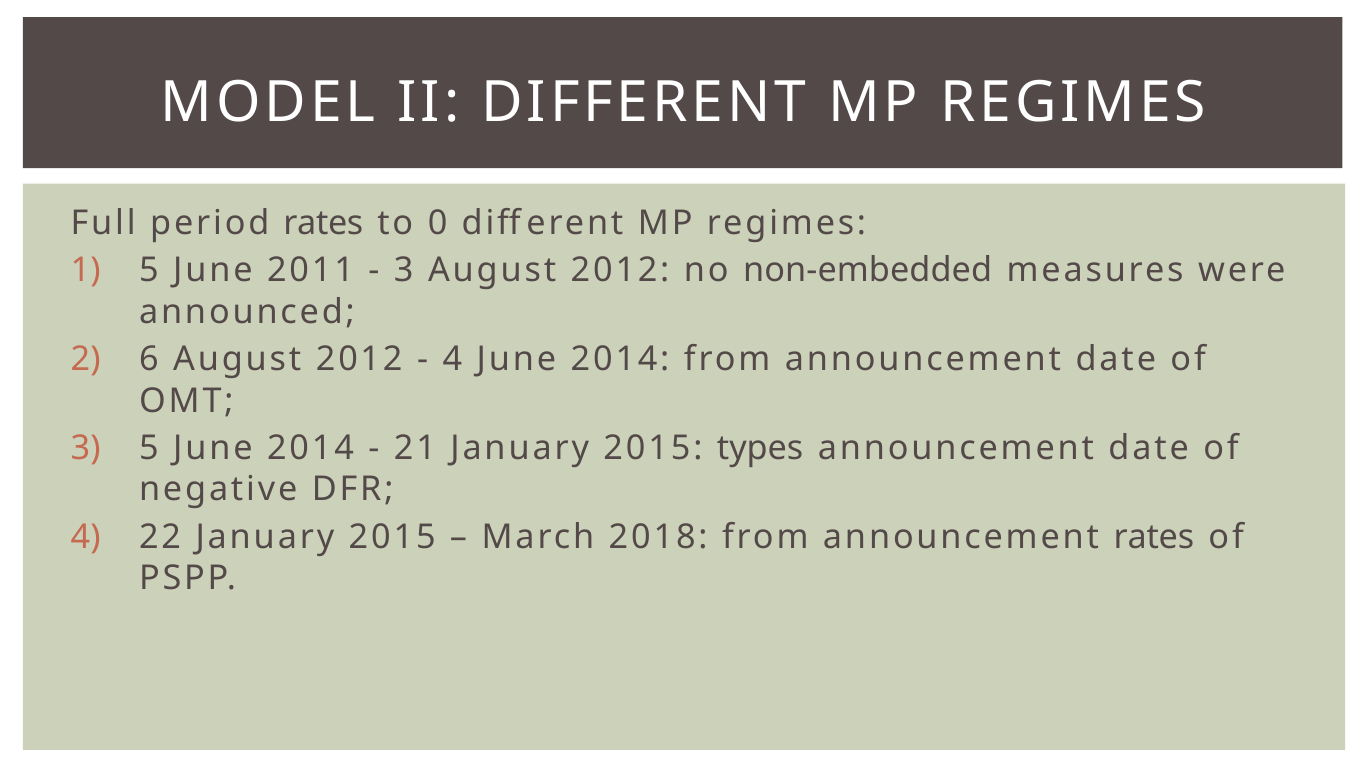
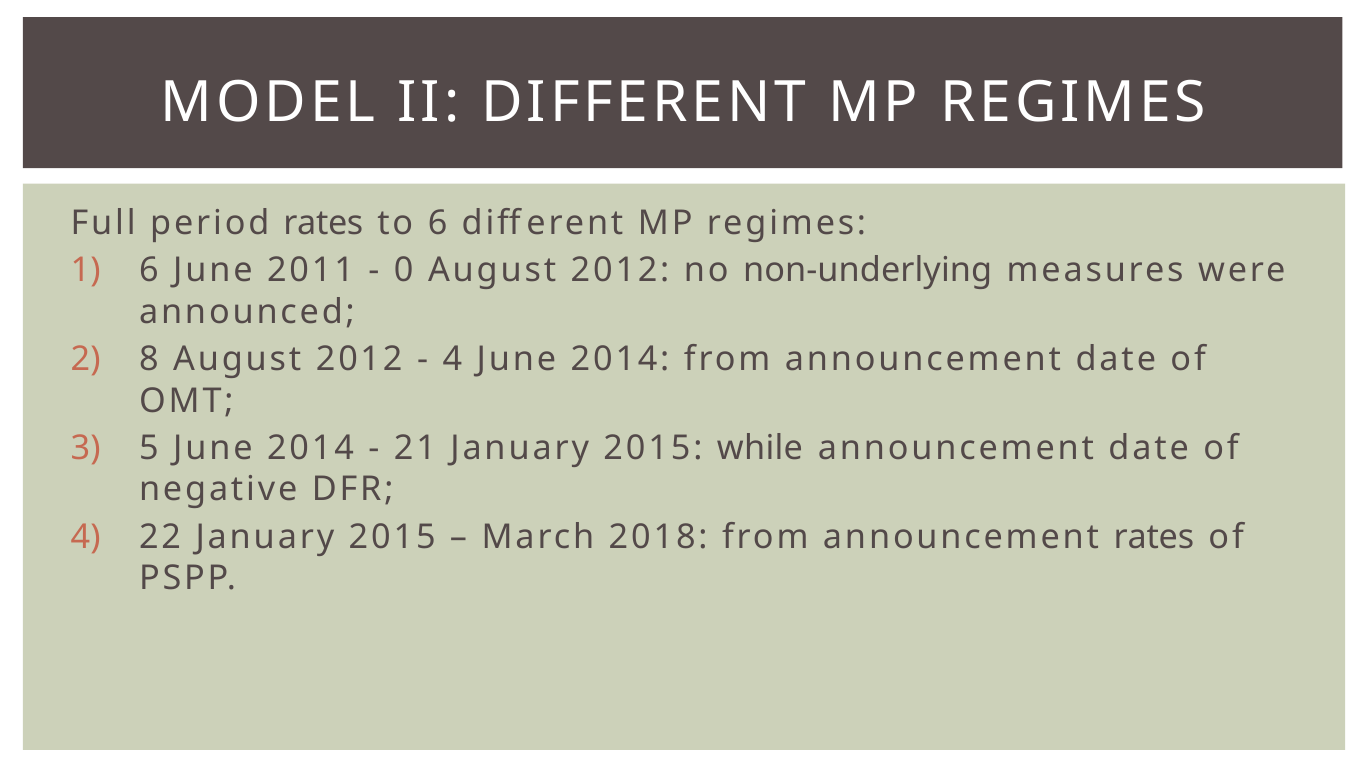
to 0: 0 -> 6 (438, 223)
1 5: 5 -> 6 (149, 271)
3: 3 -> 0 (404, 271)
non-embedded: non-embedded -> non-underlying (868, 271)
6: 6 -> 8 (149, 360)
types: types -> while (760, 449)
